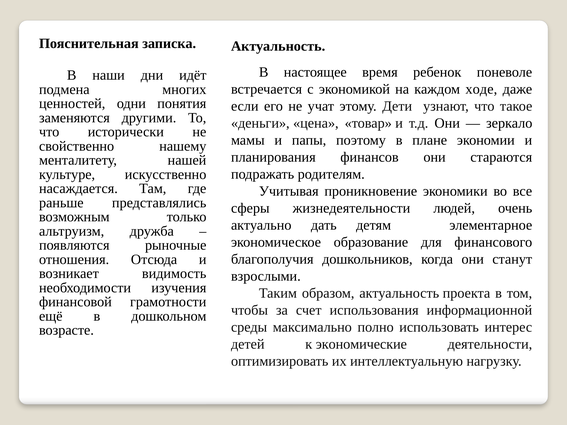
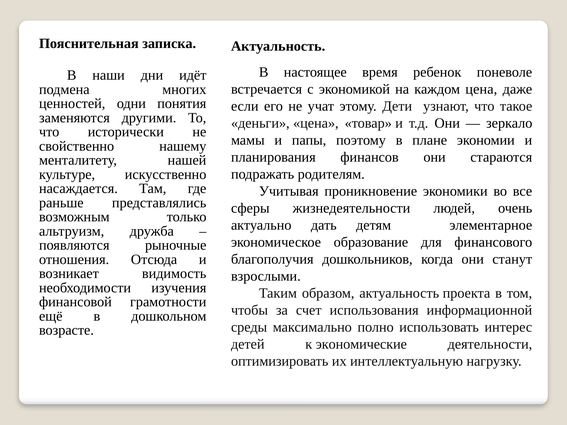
каждом ходе: ходе -> цена (481, 89)
